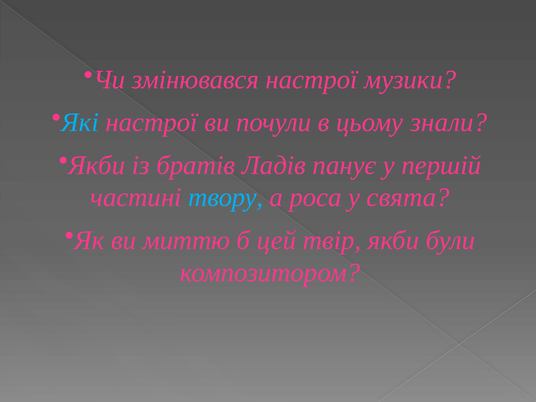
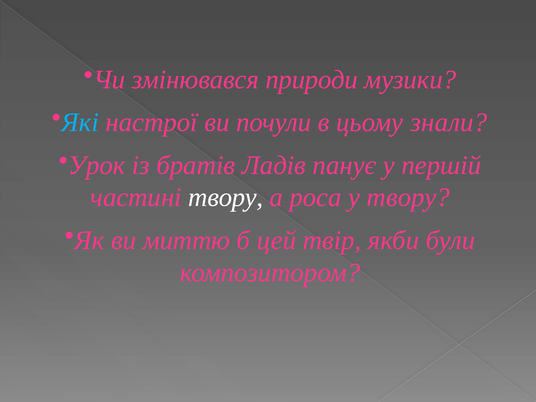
змінювався настрої: настрої -> природи (312, 80)
Якби: Якби -> Урок (97, 165)
твору colour: light blue -> white (226, 197)
у свята: свята -> твору (408, 197)
